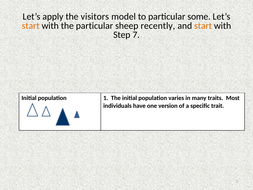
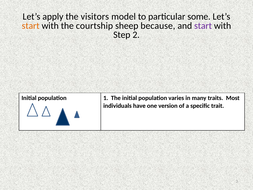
the particular: particular -> courtship (94, 26)
recently: recently -> because (158, 26)
start colour: orange -> purple (203, 26)
7: 7 -> 2 (136, 35)
